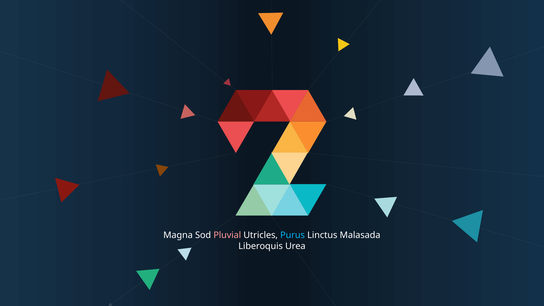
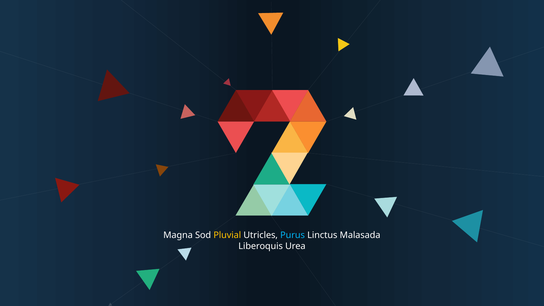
Pluvial colour: pink -> yellow (227, 235)
